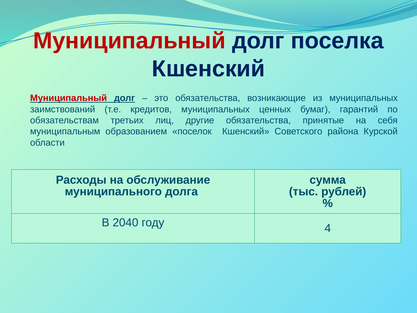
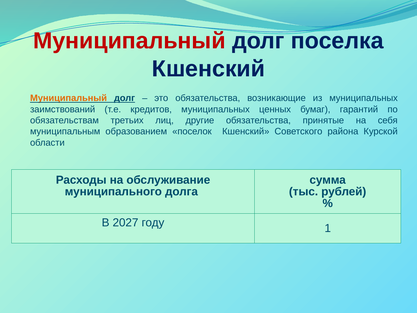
Муниципальный colour: red -> orange (69, 98)
2040: 2040 -> 2027 (125, 223)
4: 4 -> 1 (328, 228)
